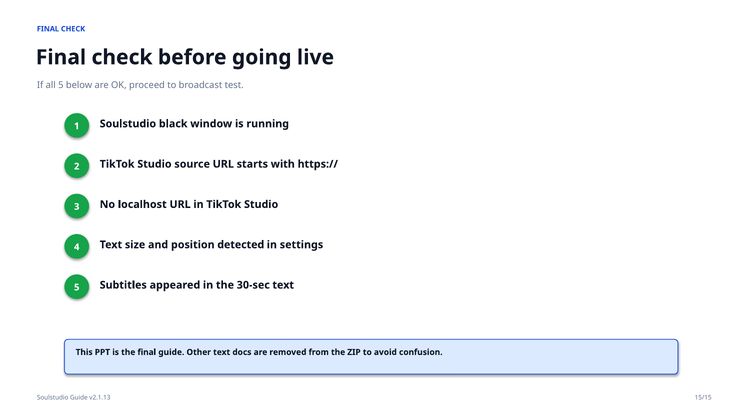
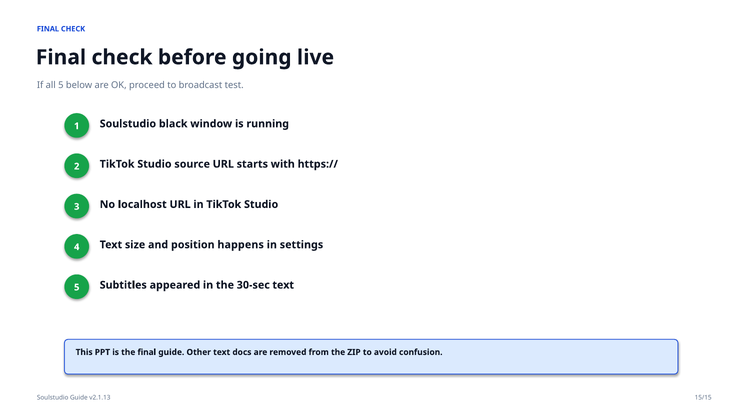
detected: detected -> happens (241, 245)
